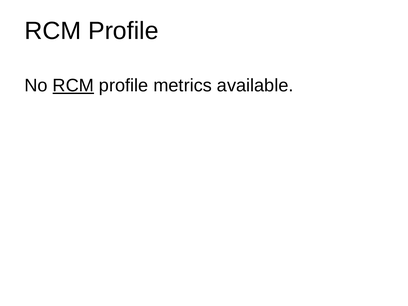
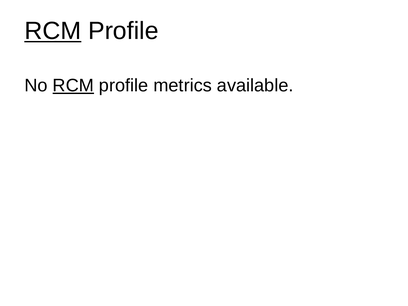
RCM underline: none -> present (53, 31)
